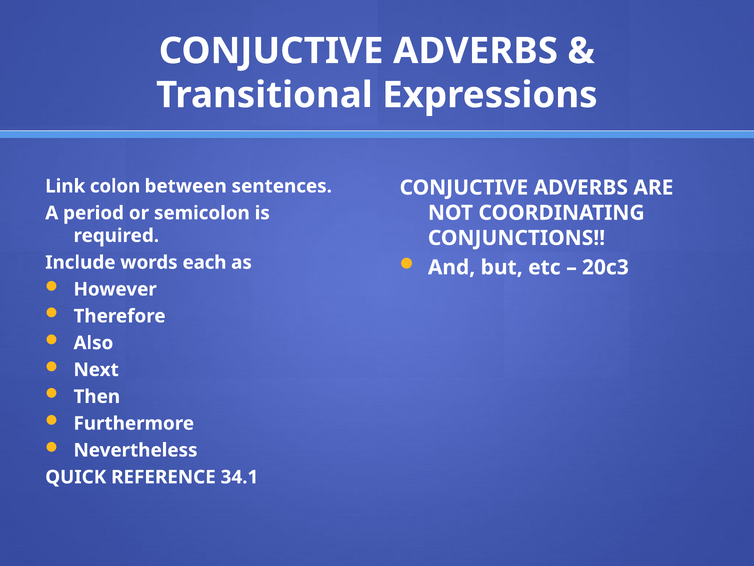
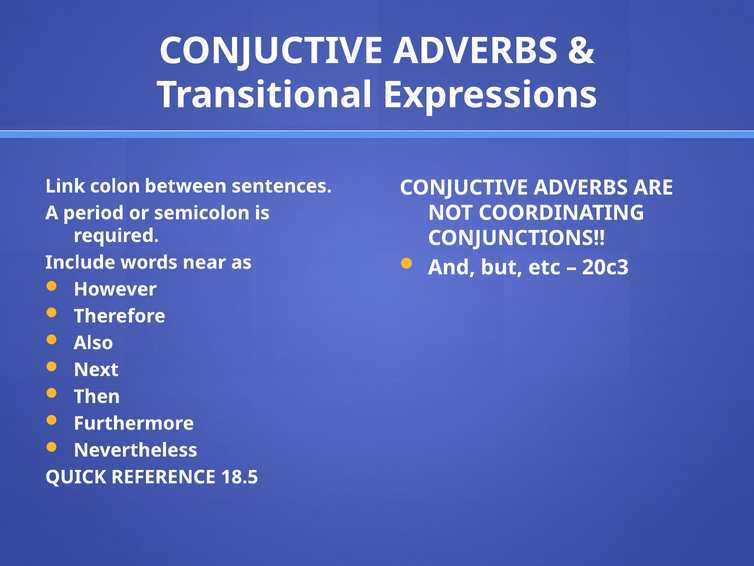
each: each -> near (204, 262)
34.1: 34.1 -> 18.5 (239, 477)
